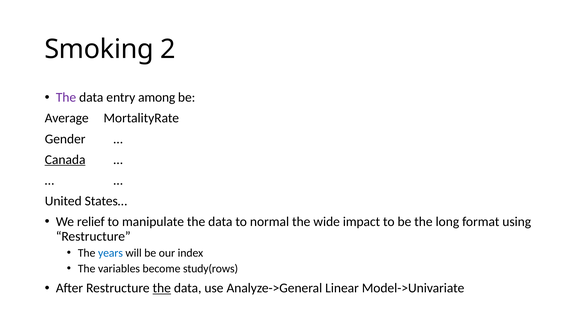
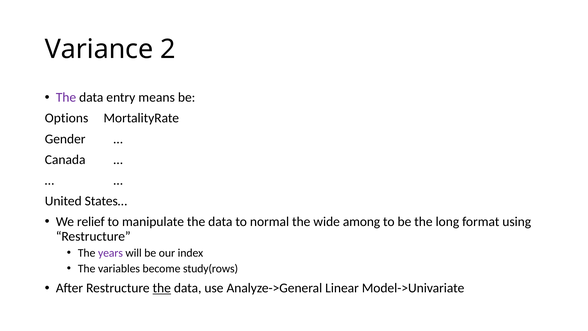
Smoking: Smoking -> Variance (99, 49)
among: among -> means (157, 97)
Average: Average -> Options (67, 118)
Canada underline: present -> none (65, 159)
impact: impact -> among (361, 222)
years colour: blue -> purple (110, 253)
